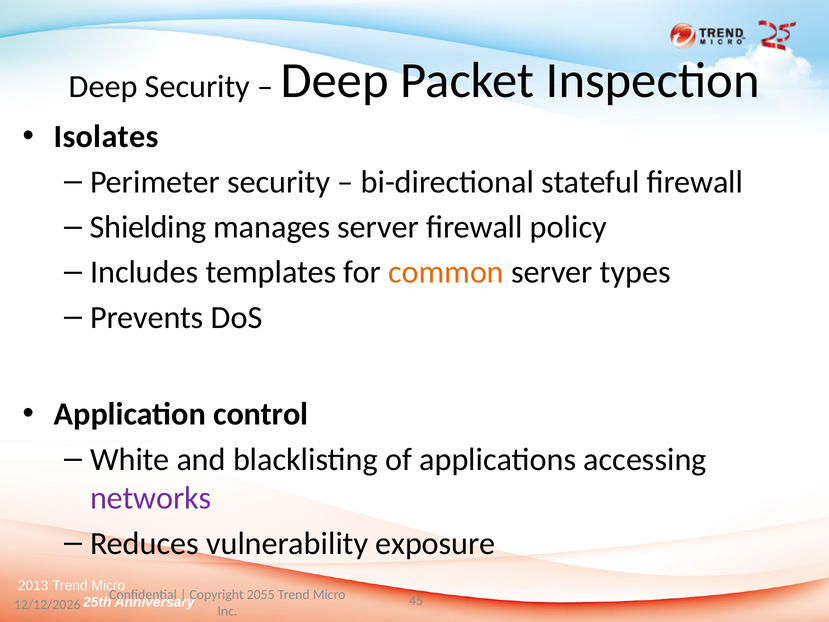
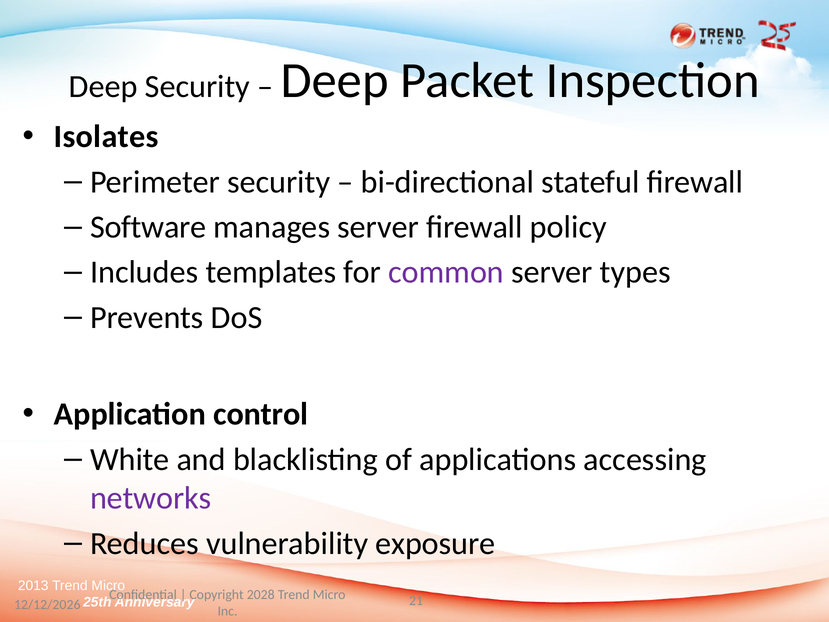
Shielding: Shielding -> Software (148, 227)
common colour: orange -> purple (446, 272)
2055: 2055 -> 2028 (261, 594)
45: 45 -> 21 (416, 600)
